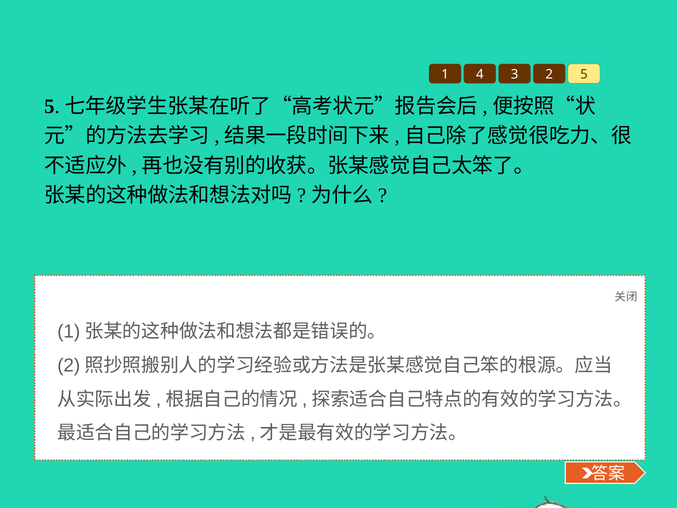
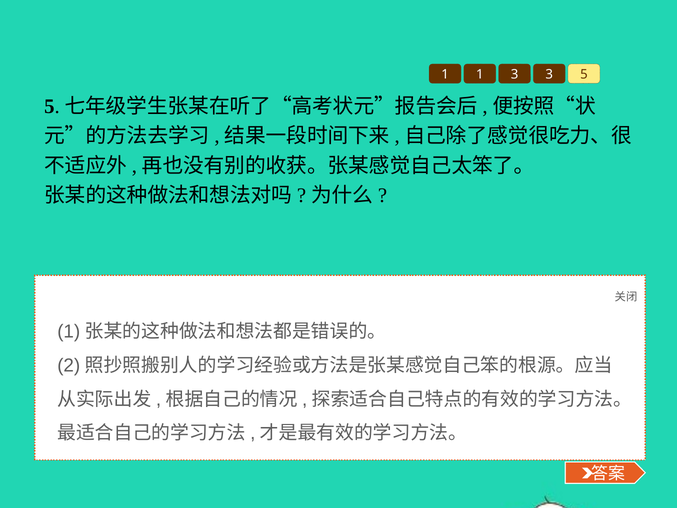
1 4: 4 -> 1 (480, 74)
3 2: 2 -> 3 (549, 74)
